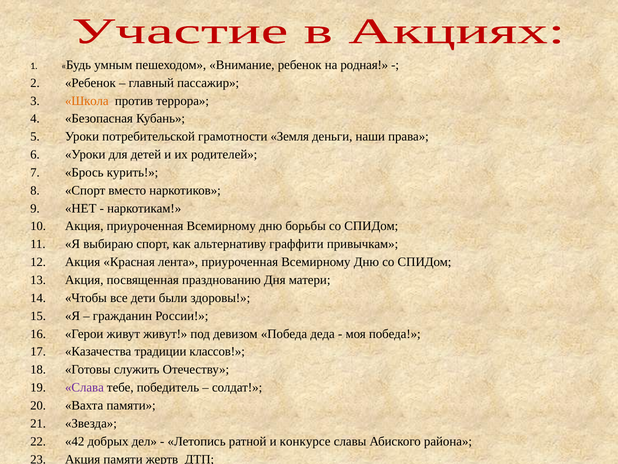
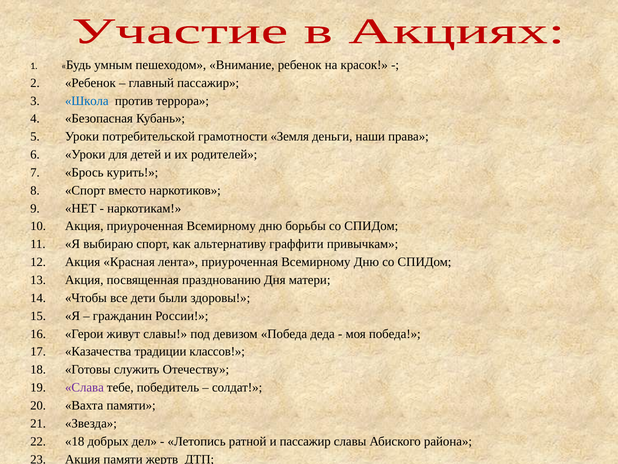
родная: родная -> красок (364, 65)
Школа colour: orange -> blue (87, 101)
живут живут: живут -> славы (165, 333)
42: 42 -> 18 (75, 441)
и конкурсе: конкурсе -> пассажир (305, 441)
